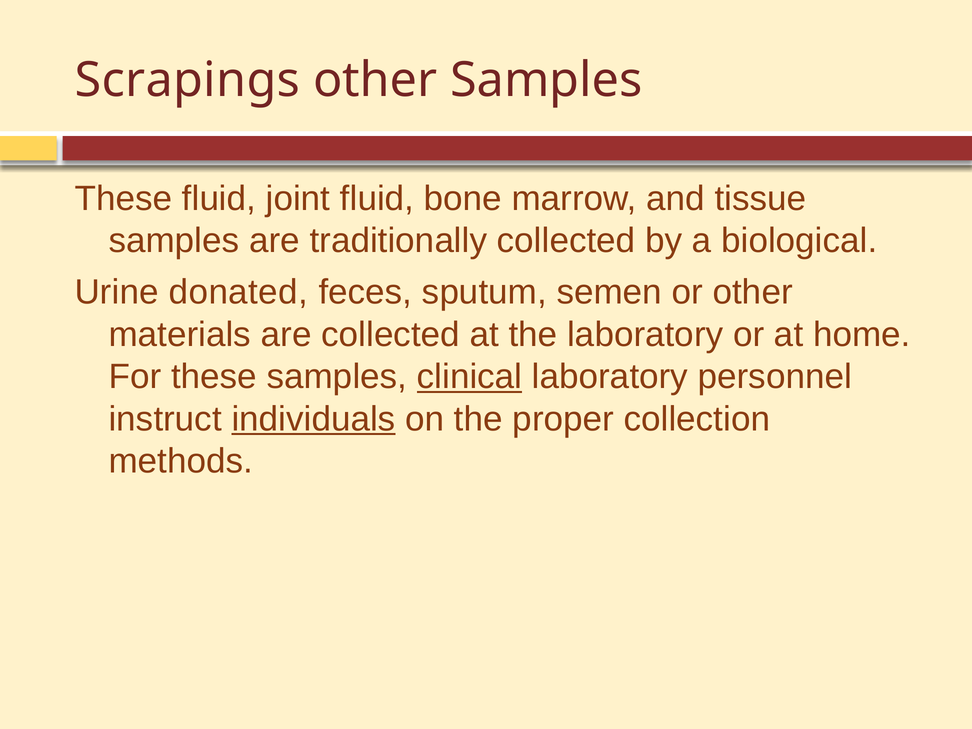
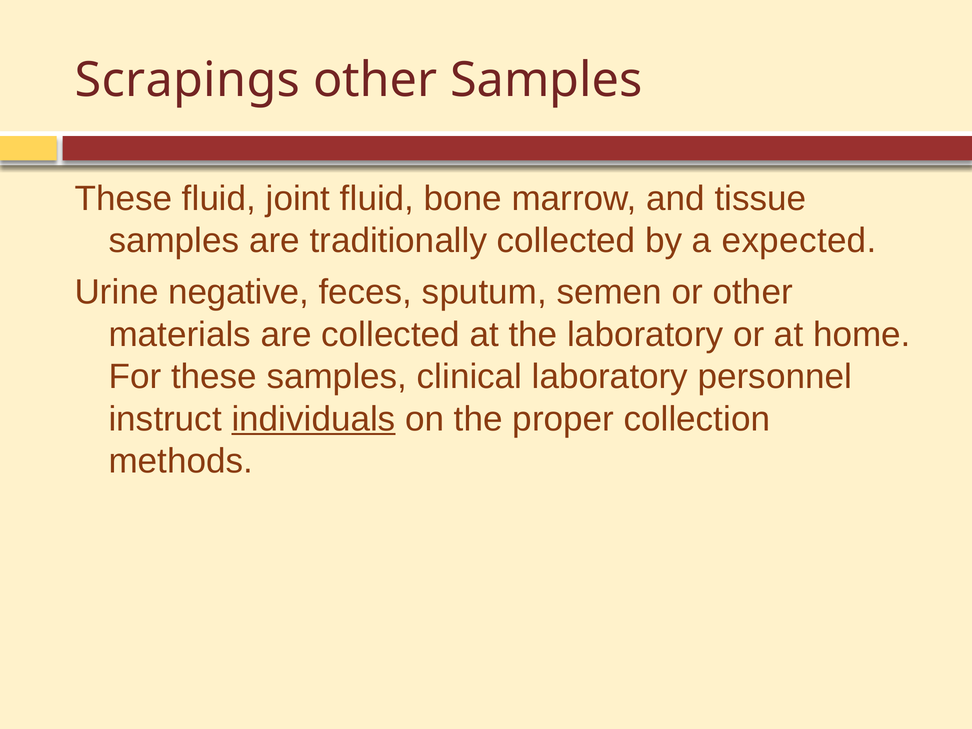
biological: biological -> expected (799, 241)
donated: donated -> negative (239, 292)
clinical underline: present -> none (470, 377)
